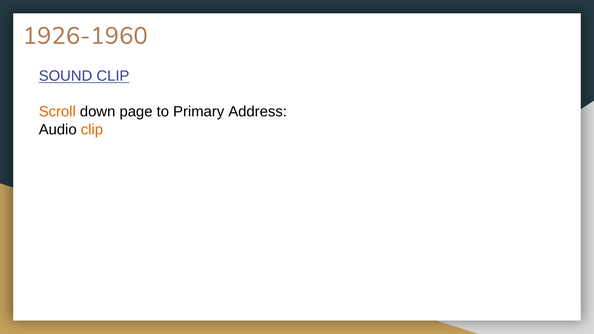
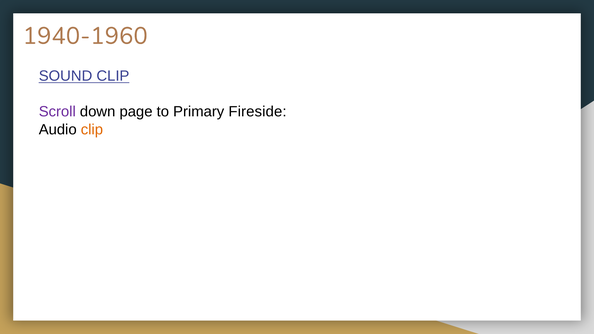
1926-1960: 1926-1960 -> 1940-1960 (85, 36)
Scroll colour: orange -> purple (57, 112)
Address: Address -> Fireside (258, 112)
